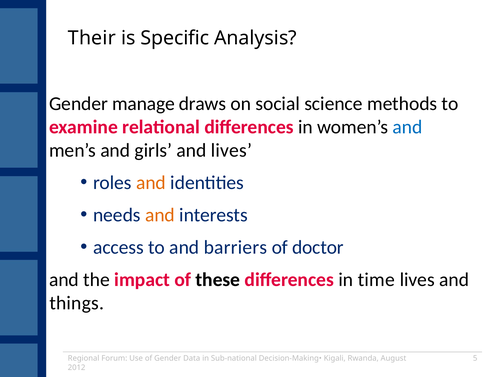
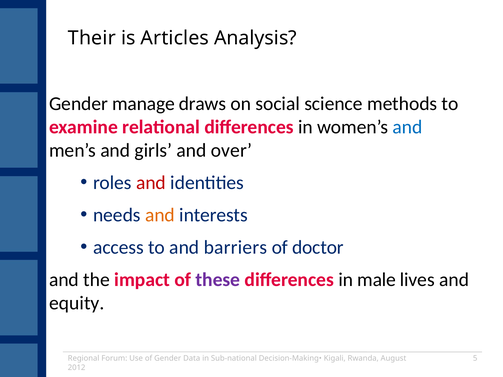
Specific: Specific -> Articles (175, 38)
and lives: lives -> over (231, 151)
and colour: orange -> red (151, 183)
these colour: black -> purple (218, 280)
time: time -> male (377, 280)
things: things -> equity (77, 303)
